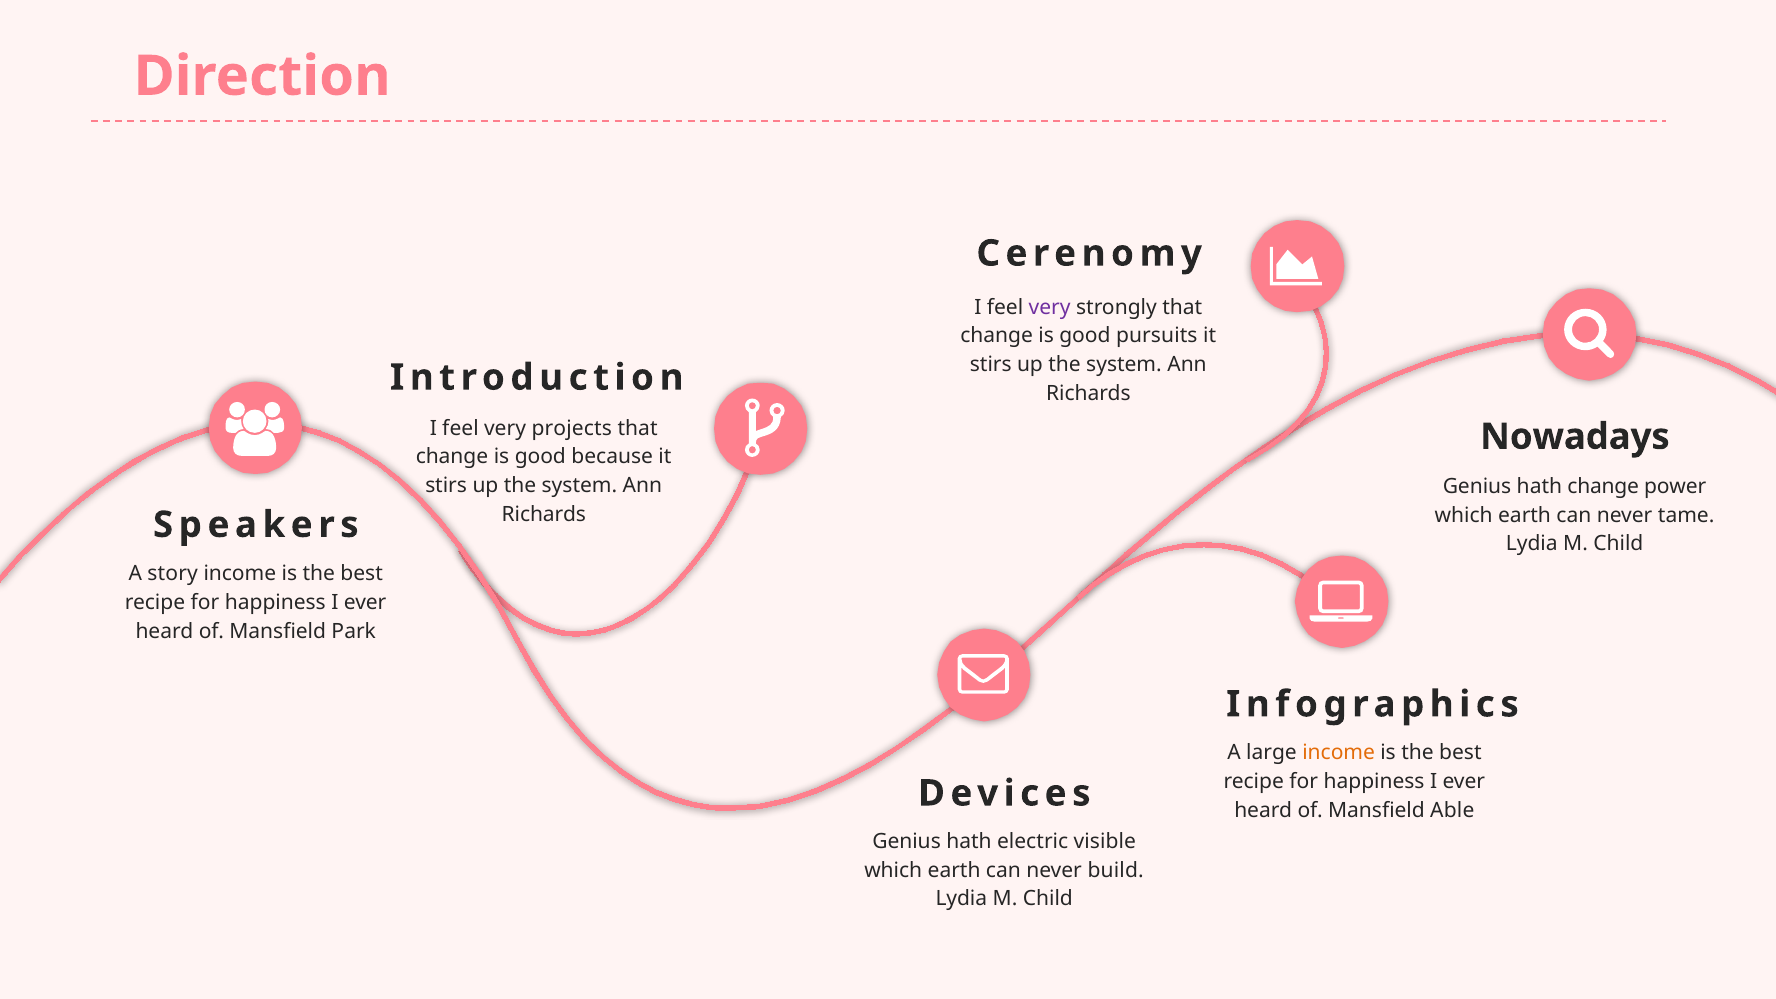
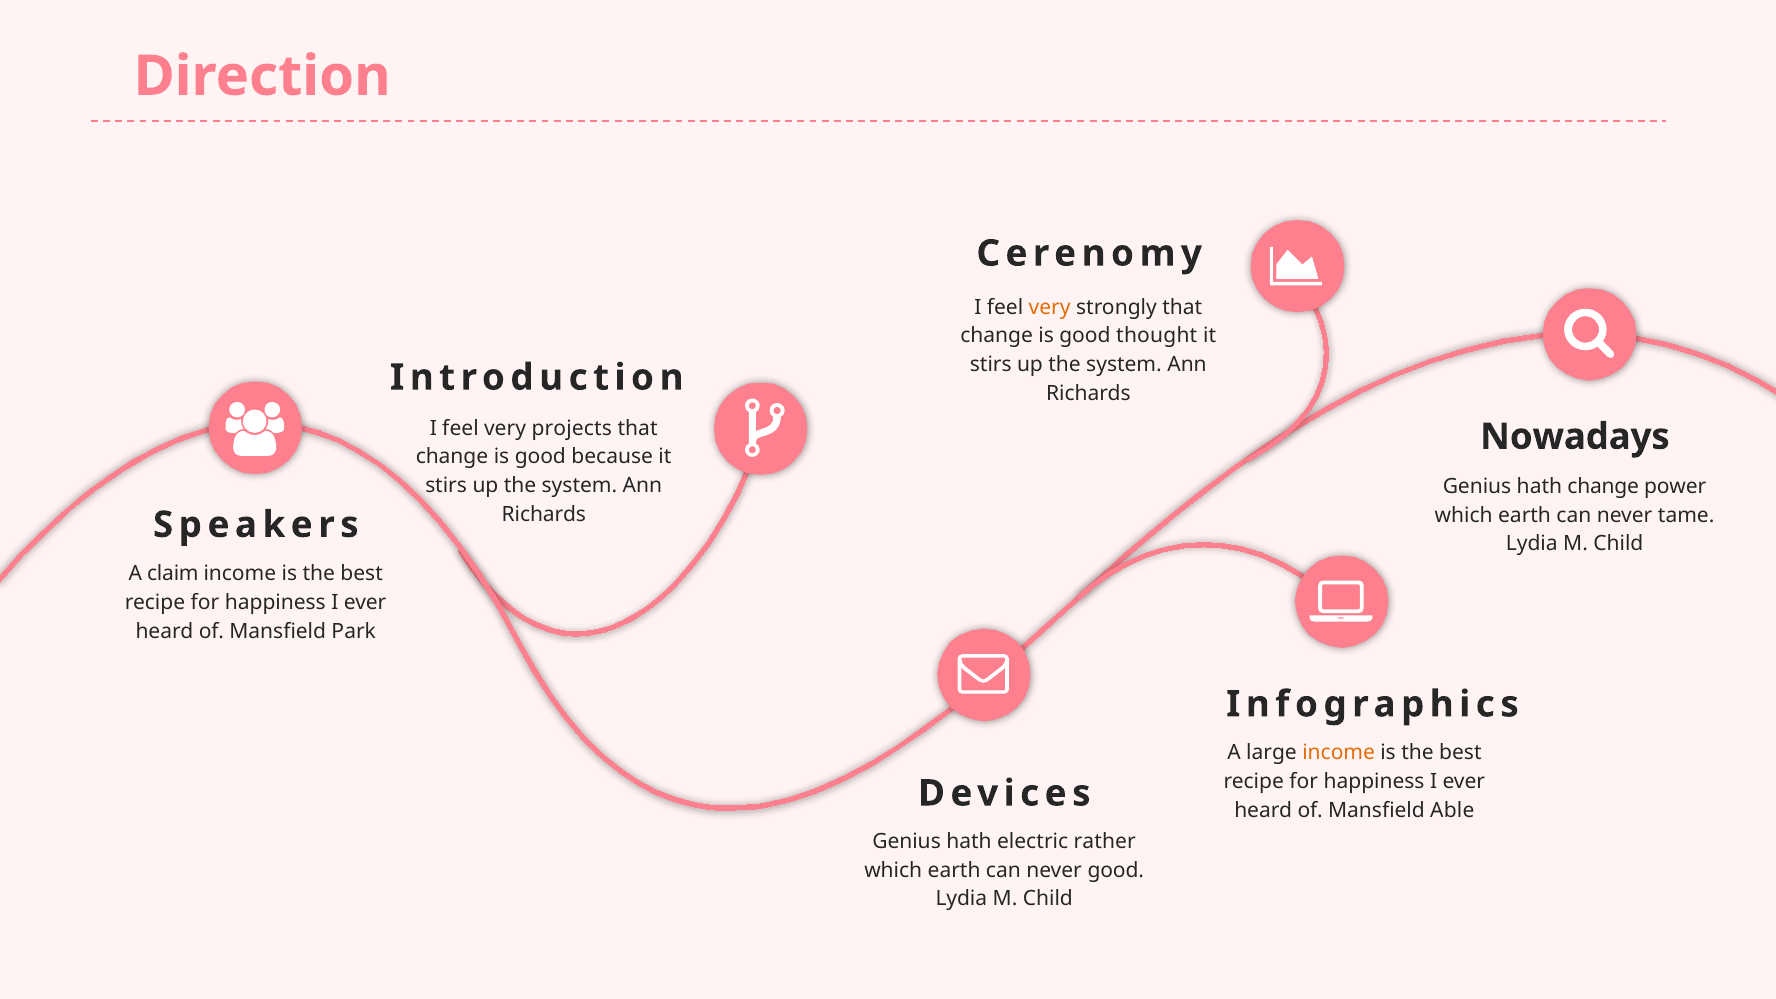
very colour: purple -> orange (1050, 307)
pursuits: pursuits -> thought (1157, 336)
story: story -> claim (173, 574)
visible: visible -> rather (1105, 841)
never build: build -> good (1116, 870)
